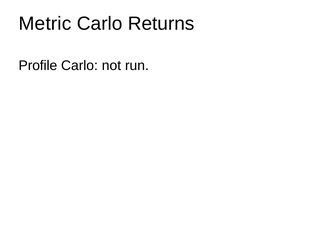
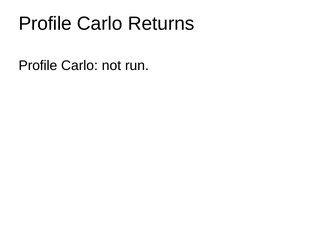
Metric: Metric -> Profile (45, 24)
